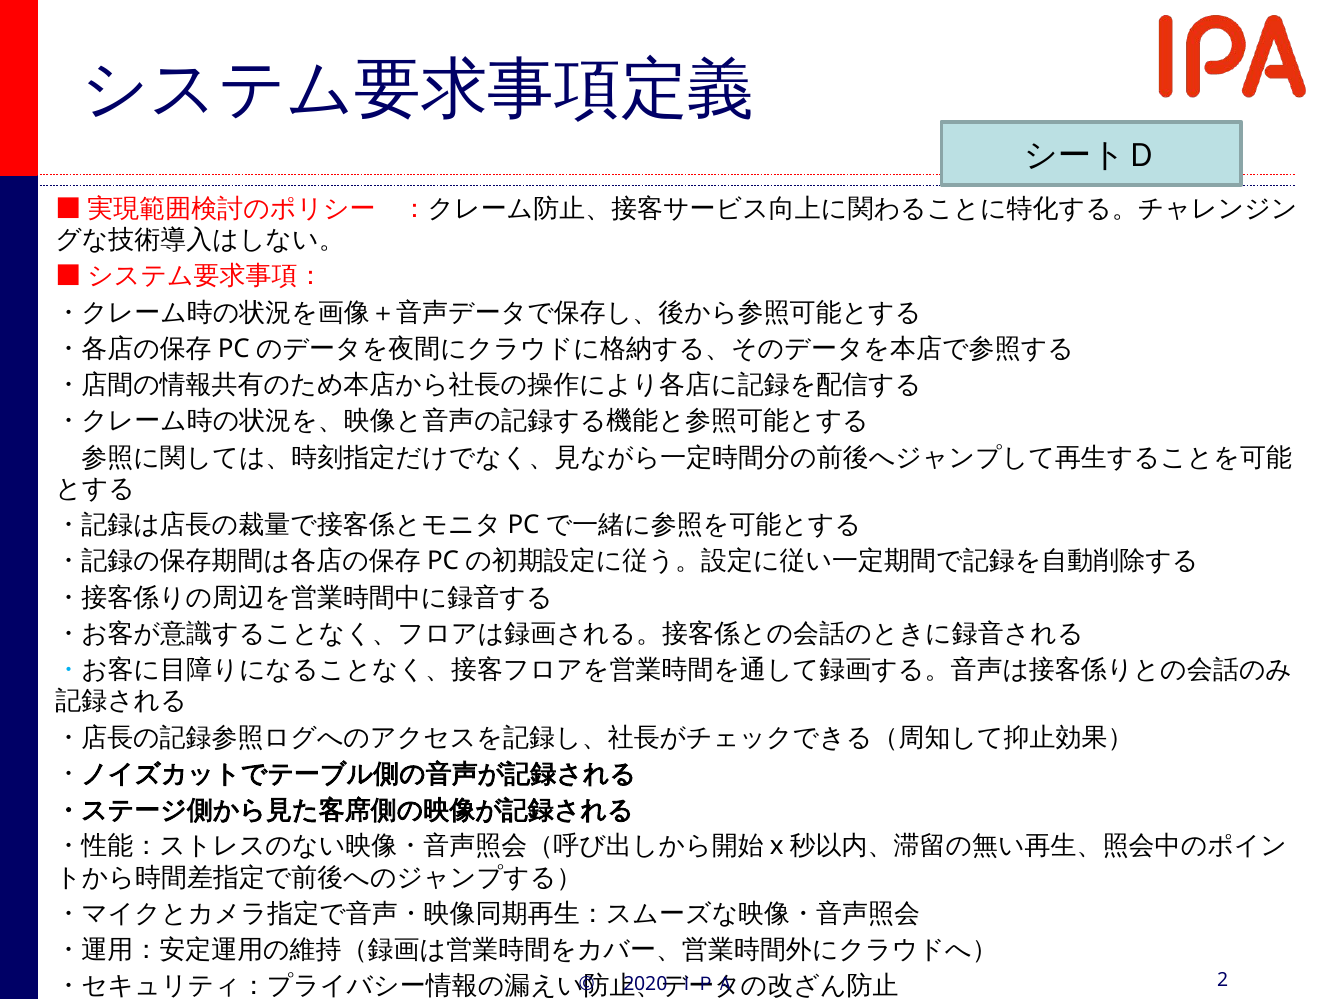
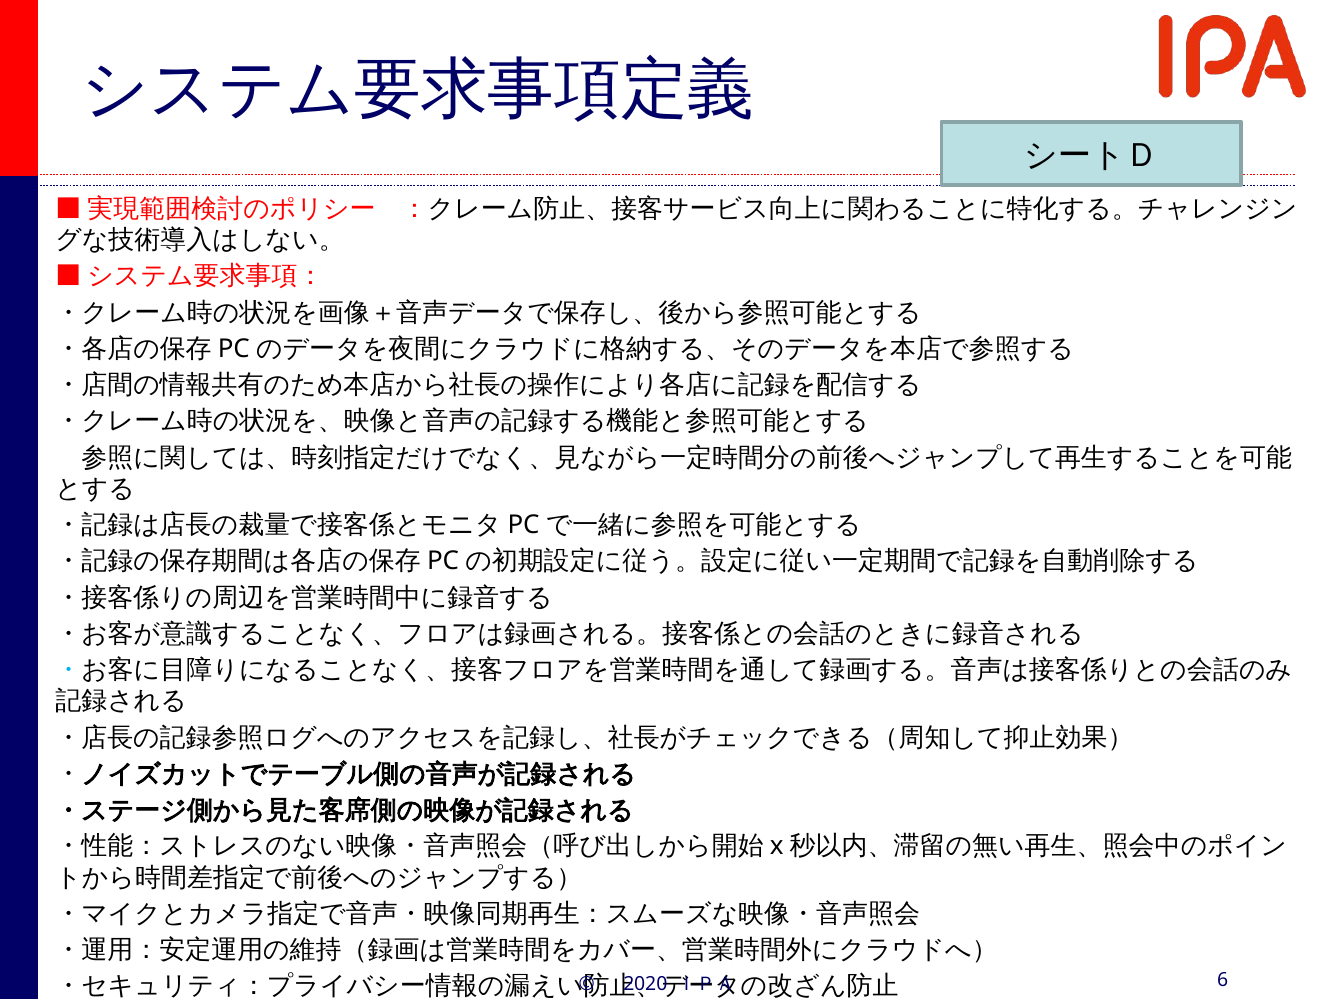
2: 2 -> 6 (1223, 981)
